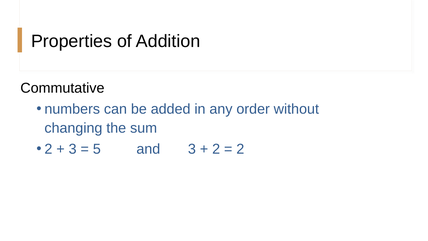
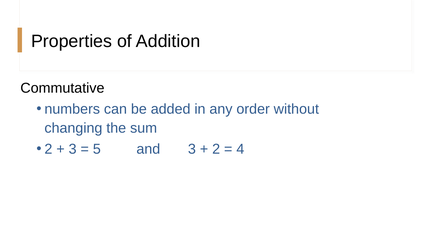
2: 2 -> 4 (240, 149)
